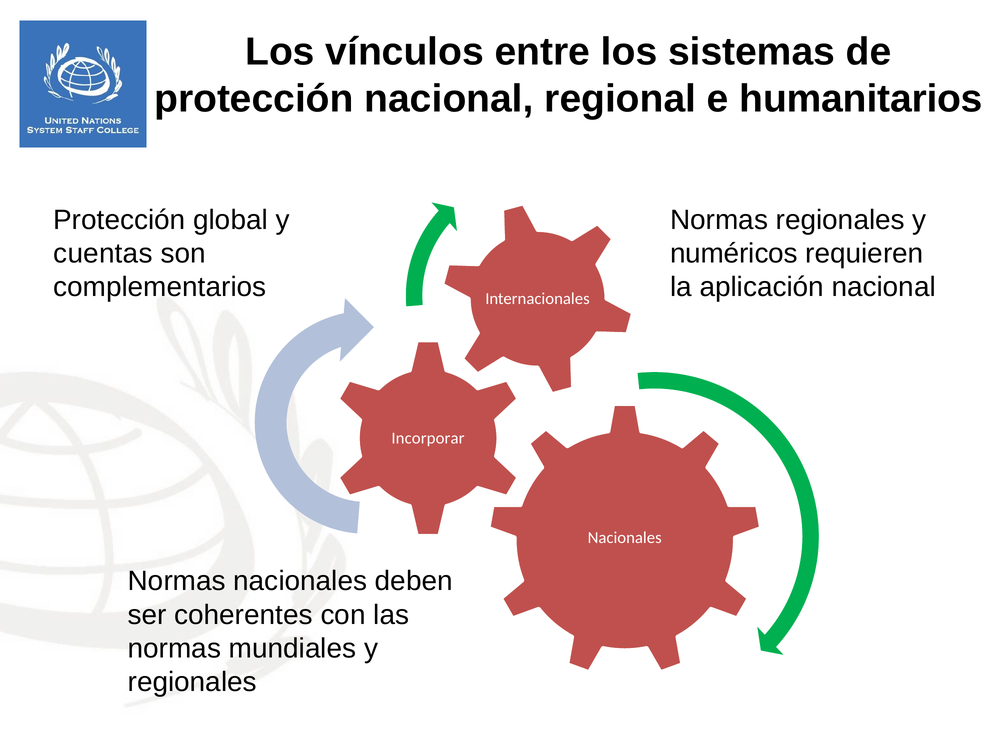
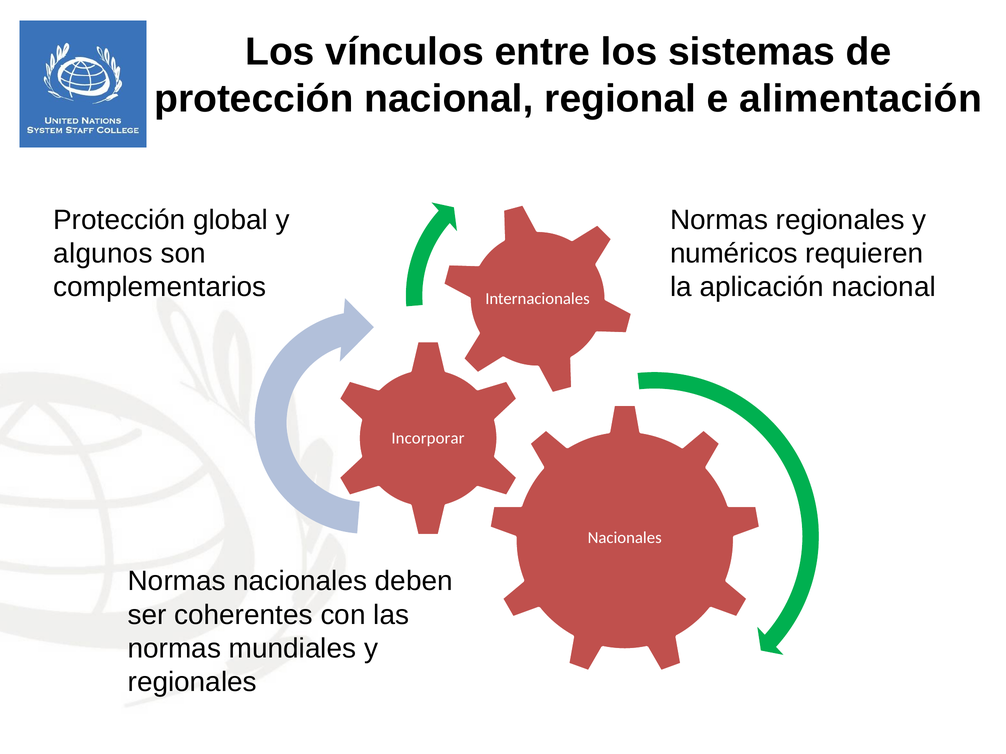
humanitarios: humanitarios -> alimentación (861, 99)
cuentas: cuentas -> algunos (103, 254)
